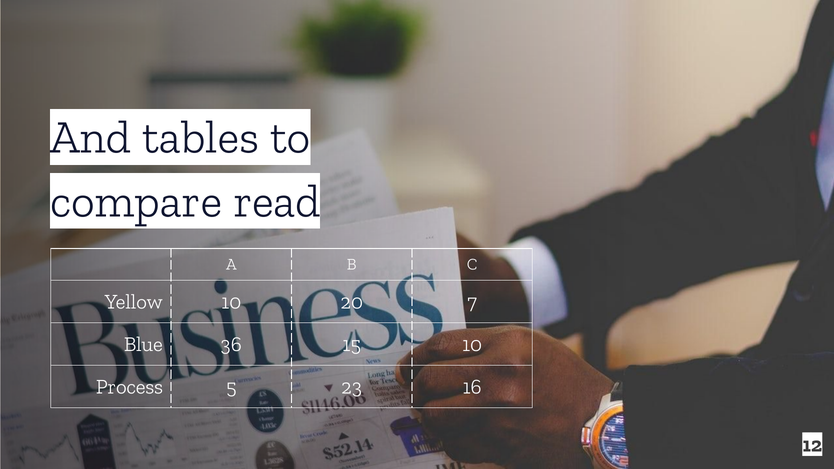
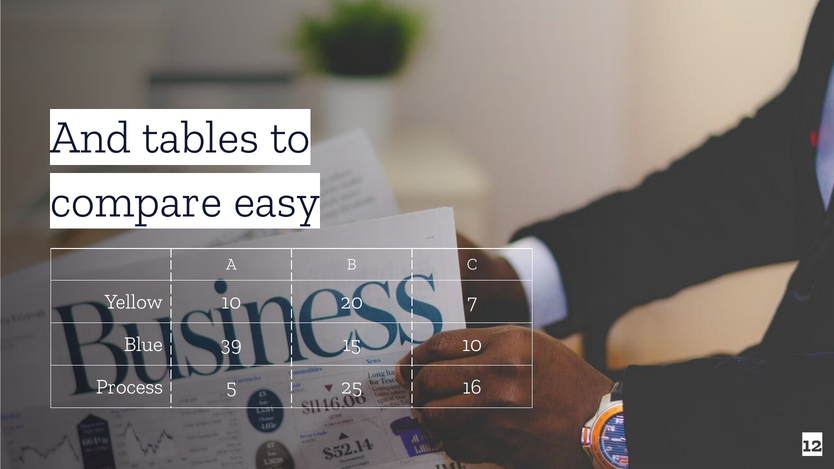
read: read -> easy (277, 202)
36: 36 -> 39 (231, 345)
23: 23 -> 25 (352, 387)
